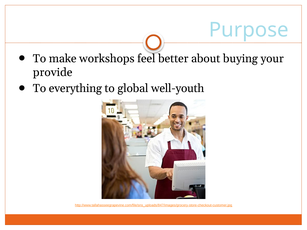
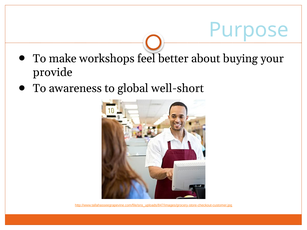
everything: everything -> awareness (75, 89)
well-youth: well-youth -> well-short (178, 89)
